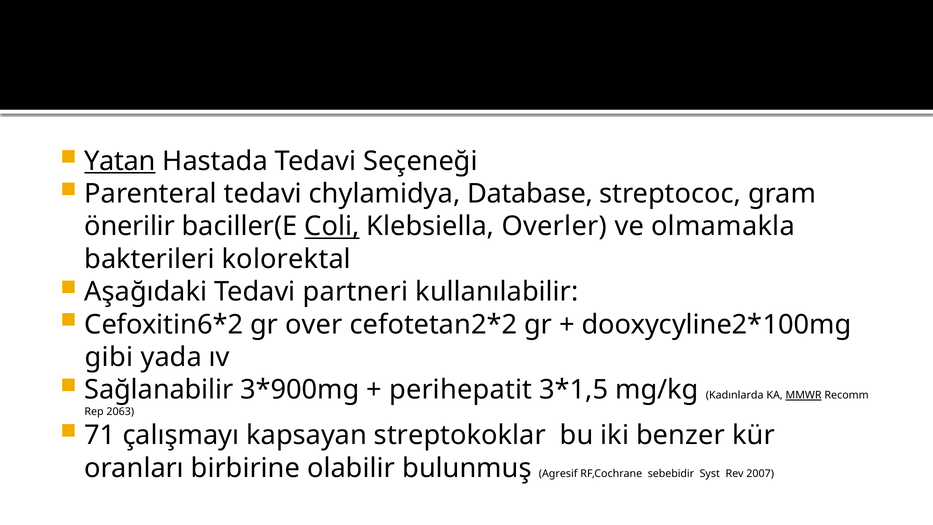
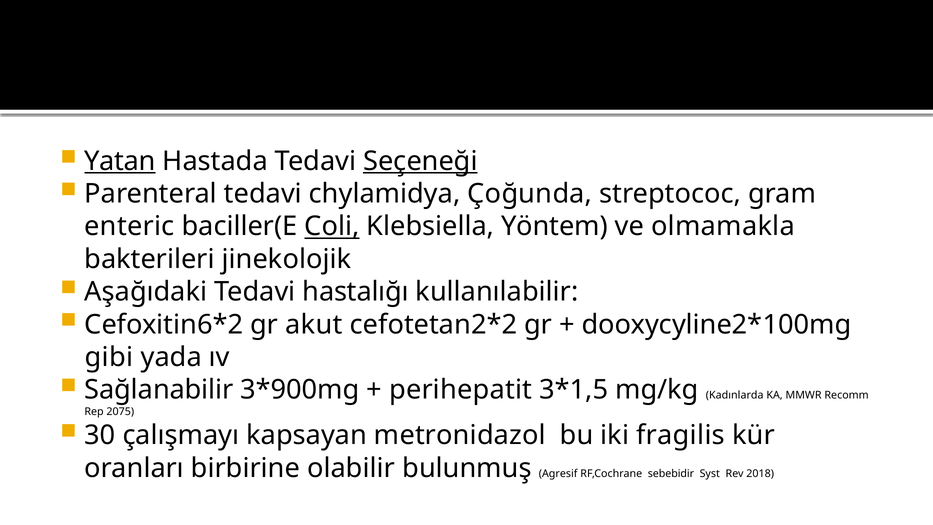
Seçeneği underline: none -> present (420, 161)
Database: Database -> Çoğunda (530, 194)
önerilir: önerilir -> enteric (129, 226)
Overler: Overler -> Yöntem (554, 226)
kolorektal: kolorektal -> jinekolojik (286, 259)
partneri: partneri -> hastalığı (356, 292)
over: over -> akut (314, 324)
MMWR underline: present -> none (804, 395)
2063: 2063 -> 2075 (120, 411)
71: 71 -> 30 (100, 435)
streptokoklar: streptokoklar -> metronidazol (460, 435)
benzer: benzer -> fragilis (681, 435)
2007: 2007 -> 2018 (760, 473)
